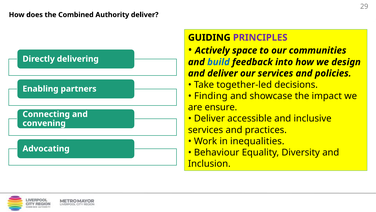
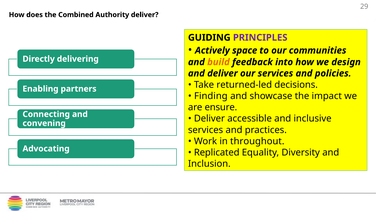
build colour: blue -> orange (218, 62)
together-led: together-led -> returned-led (244, 84)
inequalities: inequalities -> throughout (257, 141)
Behaviour: Behaviour -> Replicated (217, 152)
